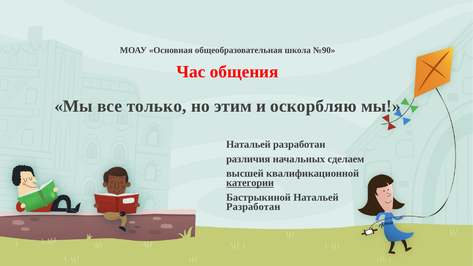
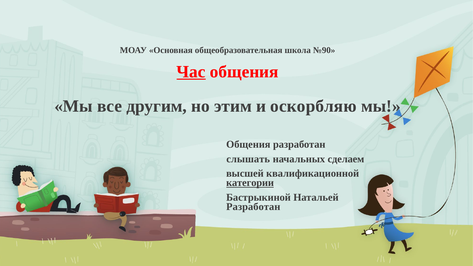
Час underline: none -> present (191, 72)
только: только -> другим (157, 106)
Натальей: Натальей -> Общения (248, 144)
различия: различия -> слышать (248, 159)
